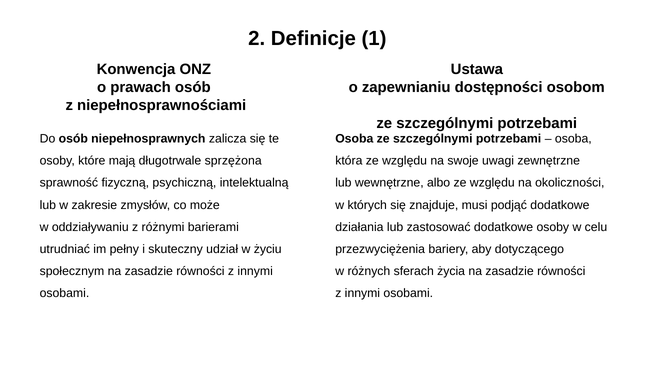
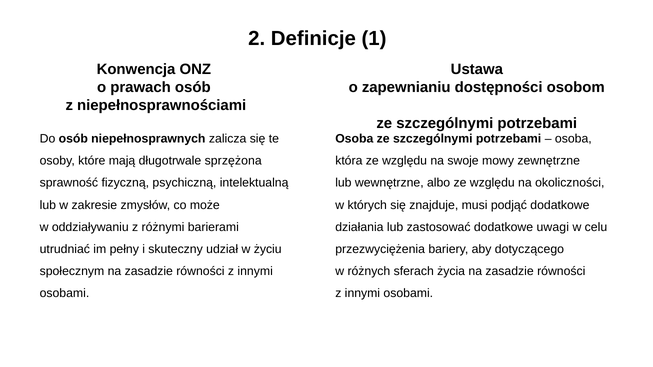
uwagi: uwagi -> mowy (498, 161)
dodatkowe osoby: osoby -> uwagi (553, 227)
